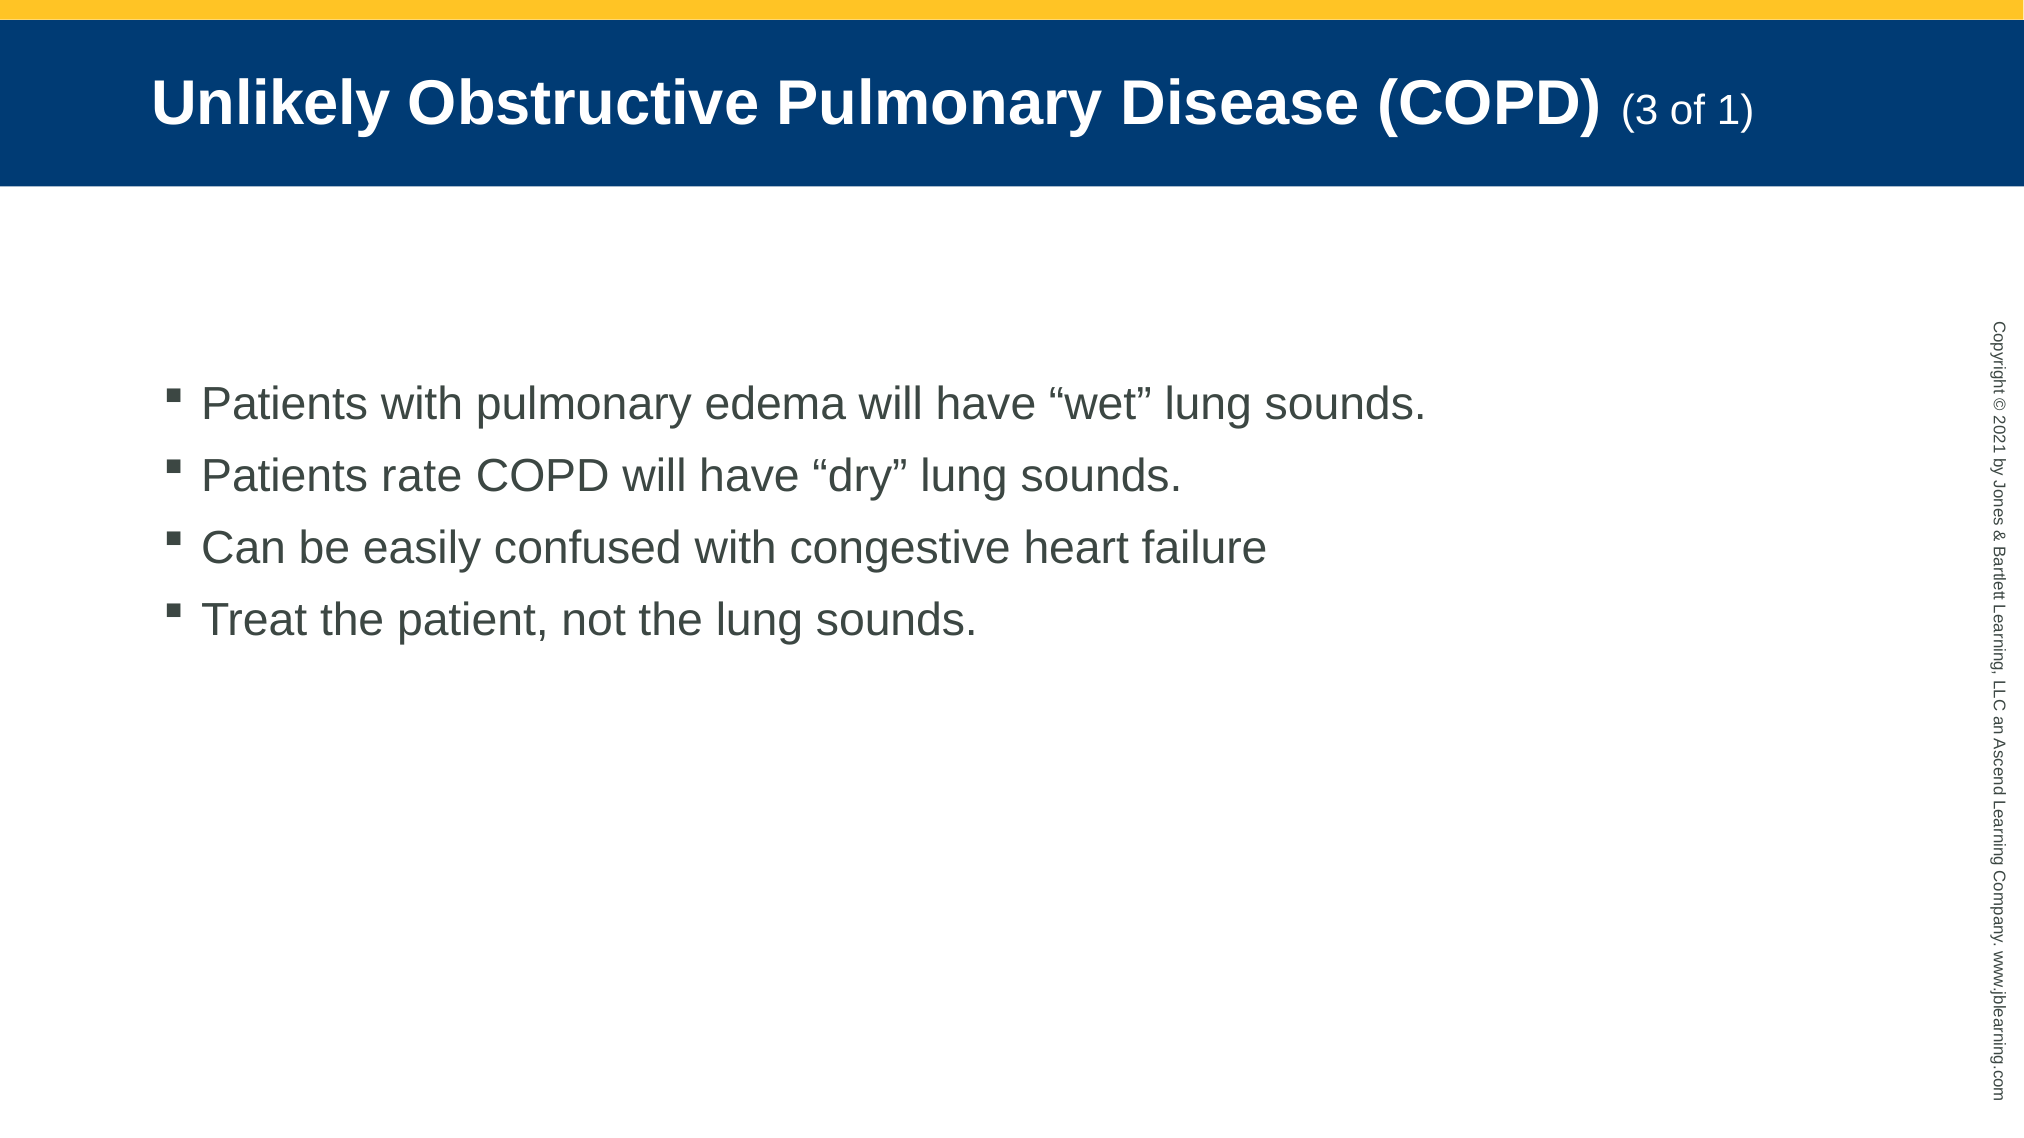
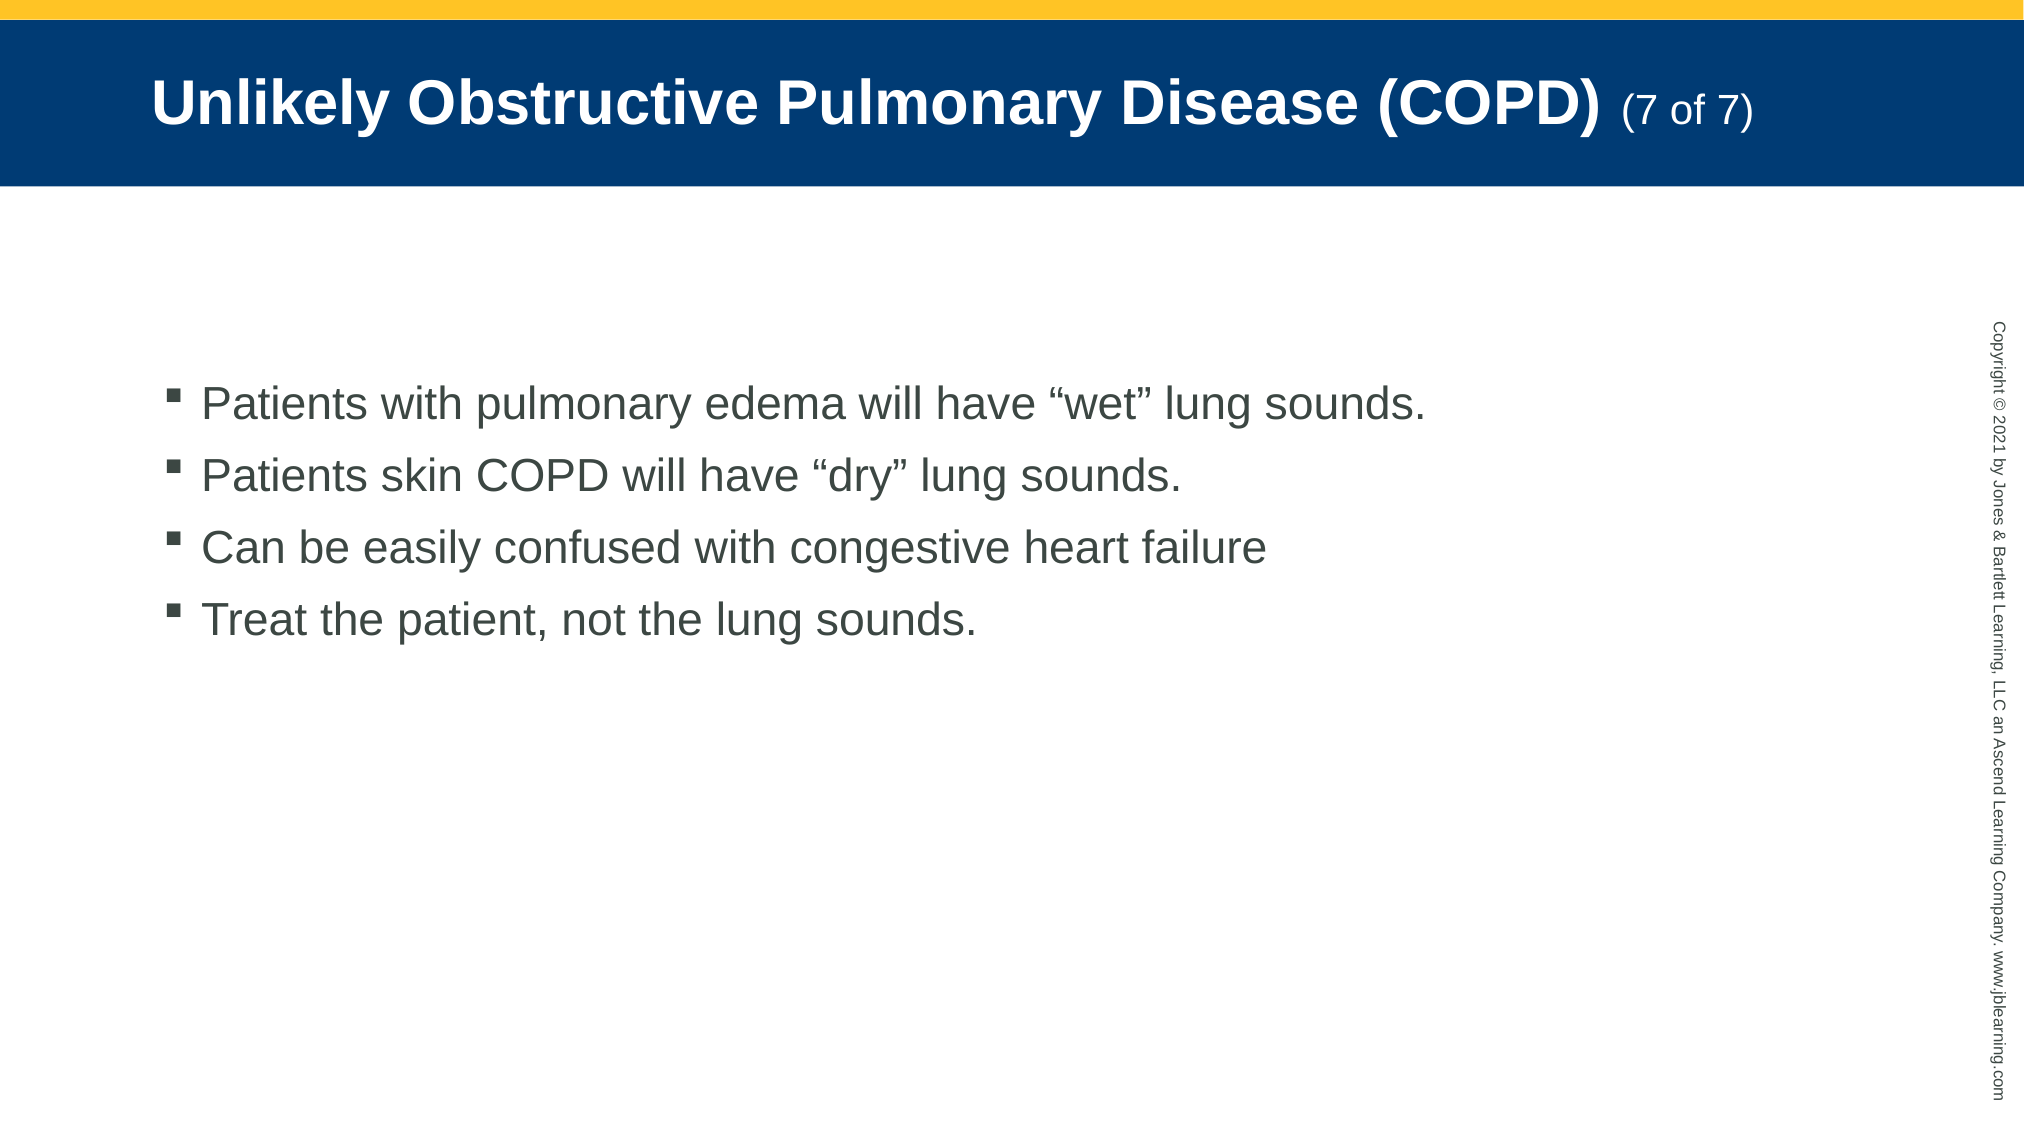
COPD 3: 3 -> 7 (1640, 111)
of 1: 1 -> 7 (1736, 111)
rate: rate -> skin (422, 476)
